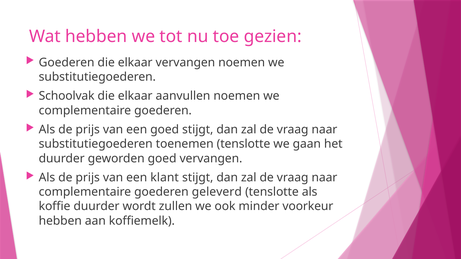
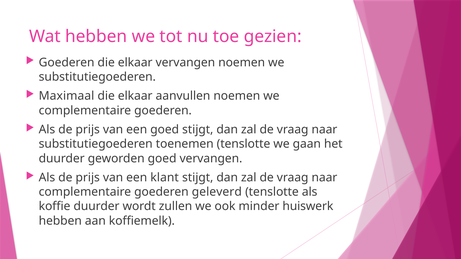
Schoolvak: Schoolvak -> Maximaal (67, 96)
voorkeur: voorkeur -> huiswerk (308, 207)
